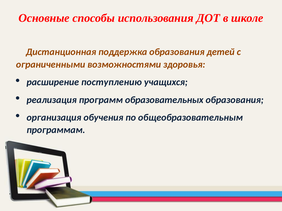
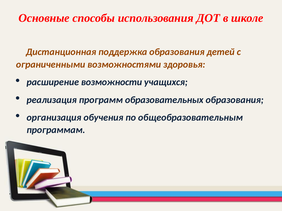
поступлению: поступлению -> возможности (112, 82)
